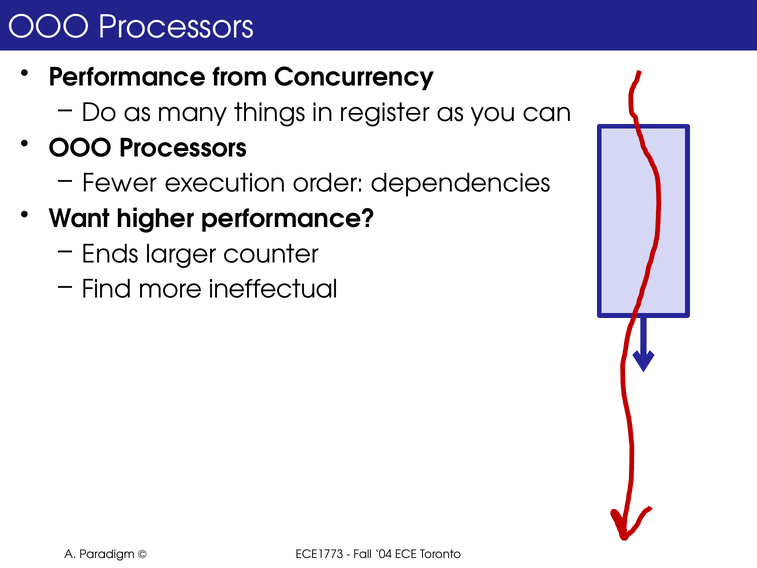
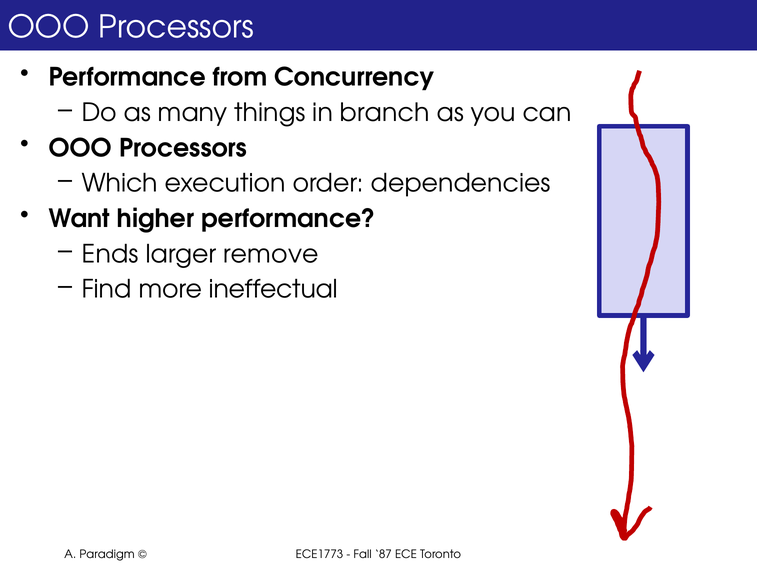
register: register -> branch (385, 113)
Fewer: Fewer -> Which (120, 183)
counter: counter -> remove (271, 254)
04: 04 -> 87 (383, 554)
